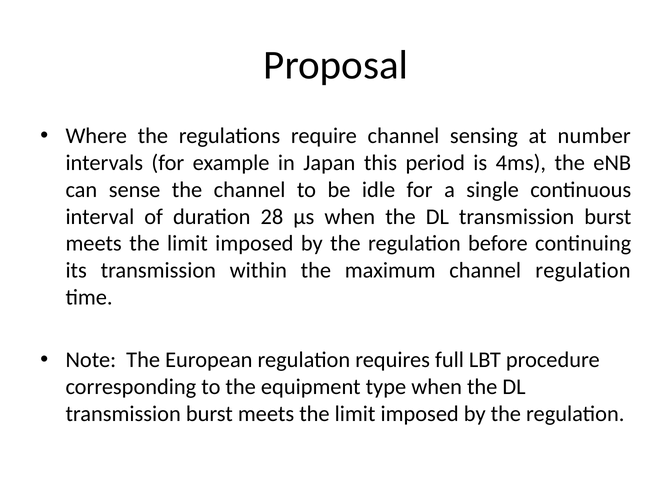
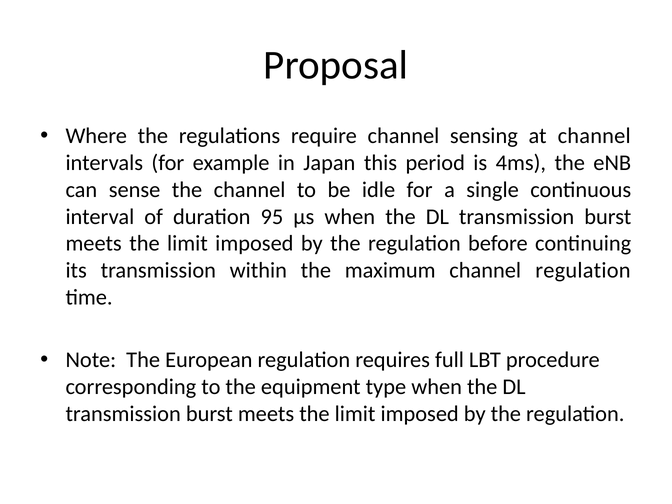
at number: number -> channel (594, 136)
28: 28 -> 95 (272, 217)
